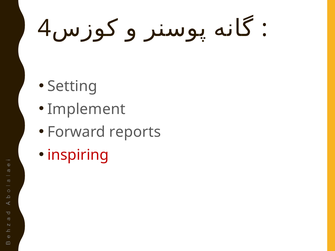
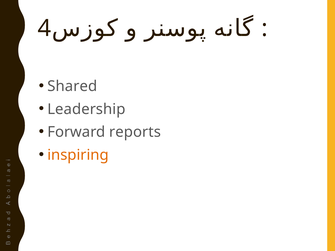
Setting: Setting -> Shared (72, 86)
Implement: Implement -> Leadership (86, 109)
inspiring colour: red -> orange (78, 155)
